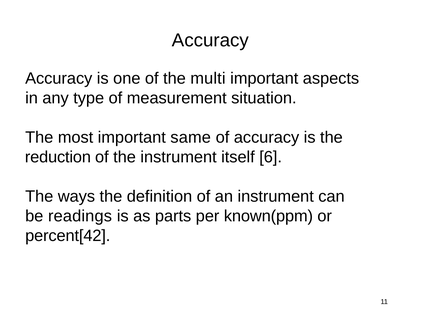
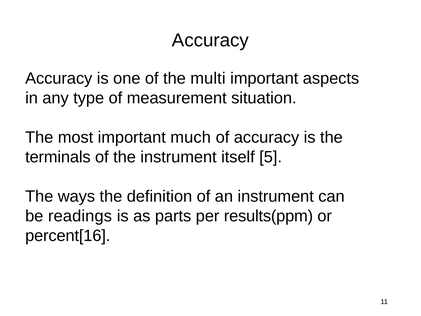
same: same -> much (191, 137)
reduction: reduction -> terminals (58, 157)
6: 6 -> 5 (271, 157)
known(ppm: known(ppm -> results(ppm (268, 216)
percent[42: percent[42 -> percent[16 (68, 236)
